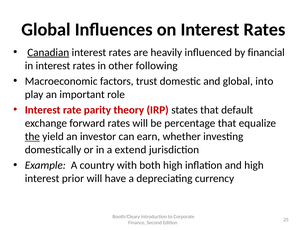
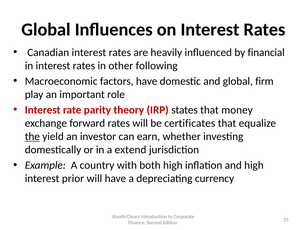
Canadian underline: present -> none (48, 52)
factors trust: trust -> have (147, 81)
into: into -> firm (264, 81)
default: default -> money (237, 110)
percentage: percentage -> certificates (190, 123)
